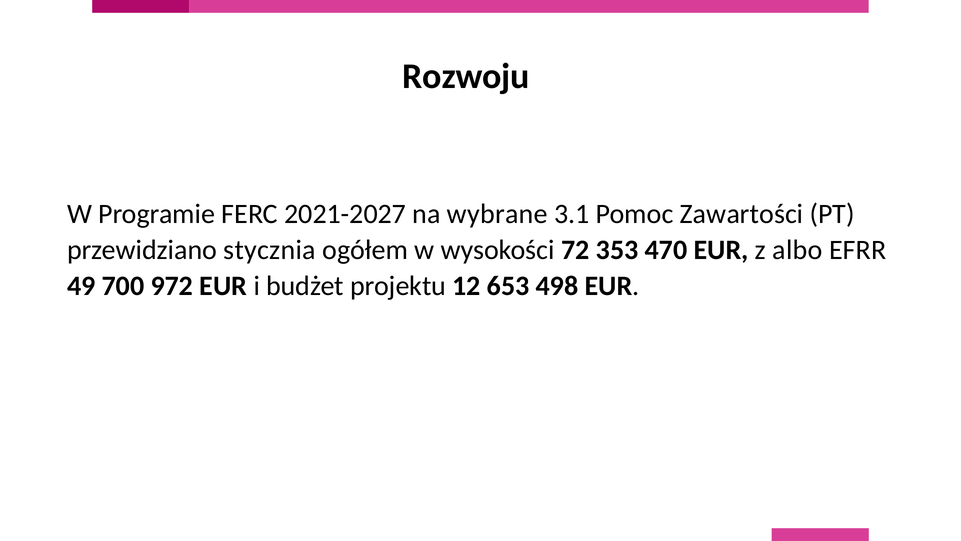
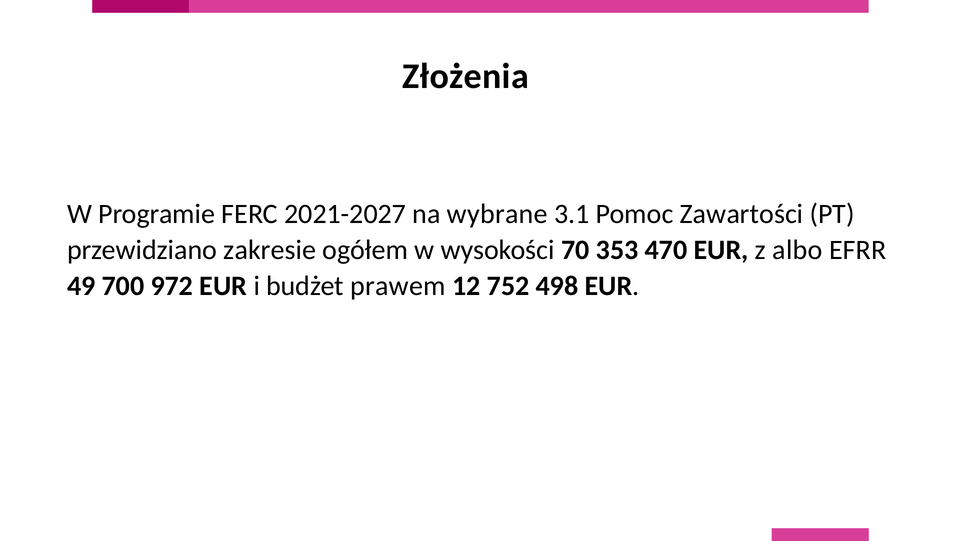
Rozwoju: Rozwoju -> Złożenia (466, 77)
stycznia: stycznia -> zakresie (270, 250)
72: 72 -> 70 (575, 250)
projektu: projektu -> prawem (398, 286)
653: 653 -> 752 (508, 286)
